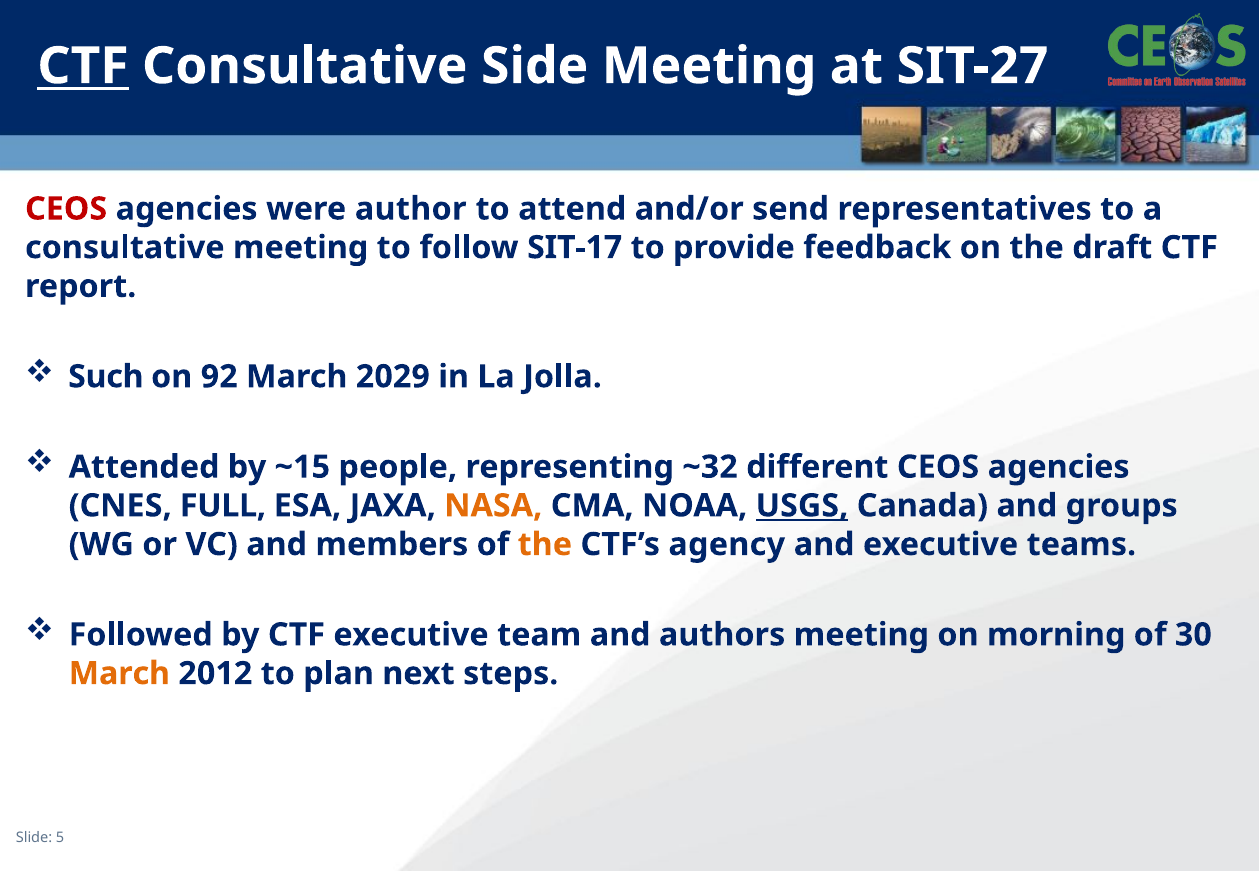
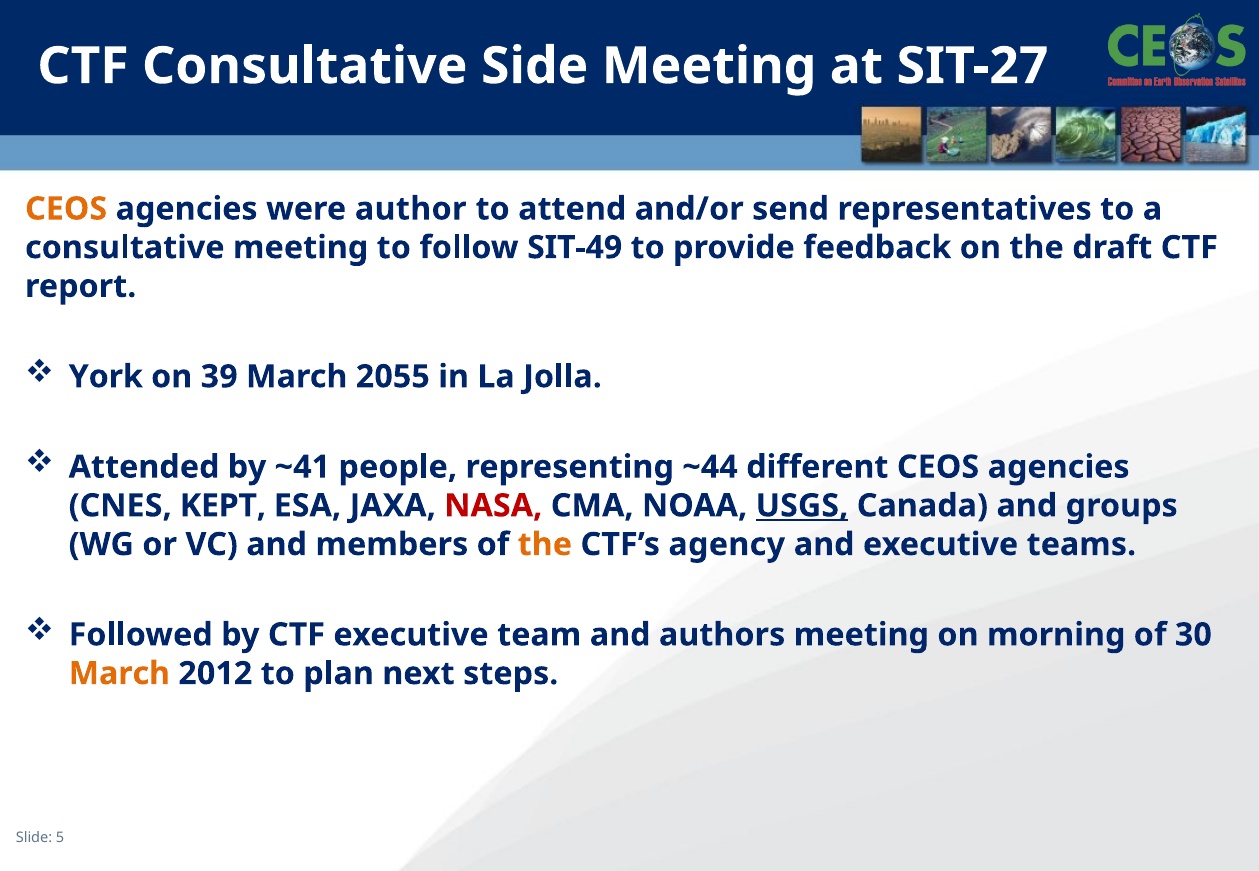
CTF underline: present -> none (83, 66)
CEOS colour: red -> orange (66, 209)
SIT-17: SIT-17 -> SIT-49 (575, 248)
Such: Such -> York (106, 377)
92: 92 -> 39 (219, 377)
2029: 2029 -> 2055 (393, 377)
~15: ~15 -> ~41 (302, 467)
~32: ~32 -> ~44 (710, 467)
FULL: FULL -> KEPT (223, 506)
NASA colour: orange -> red (493, 506)
